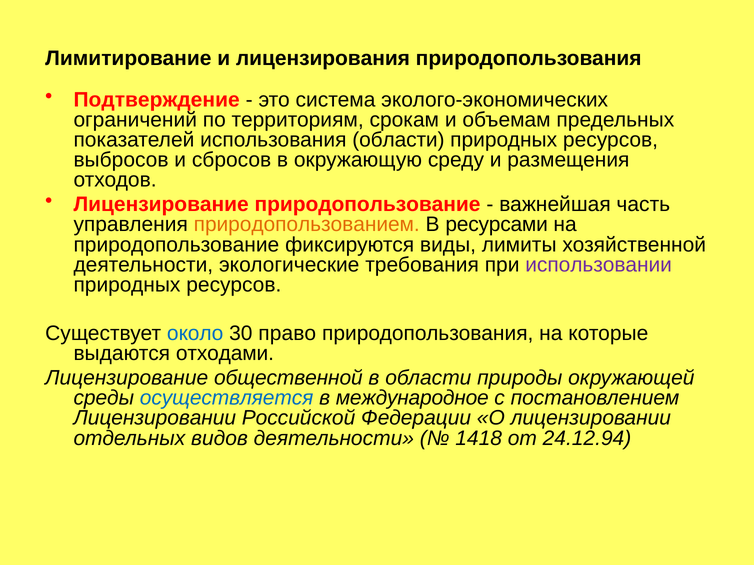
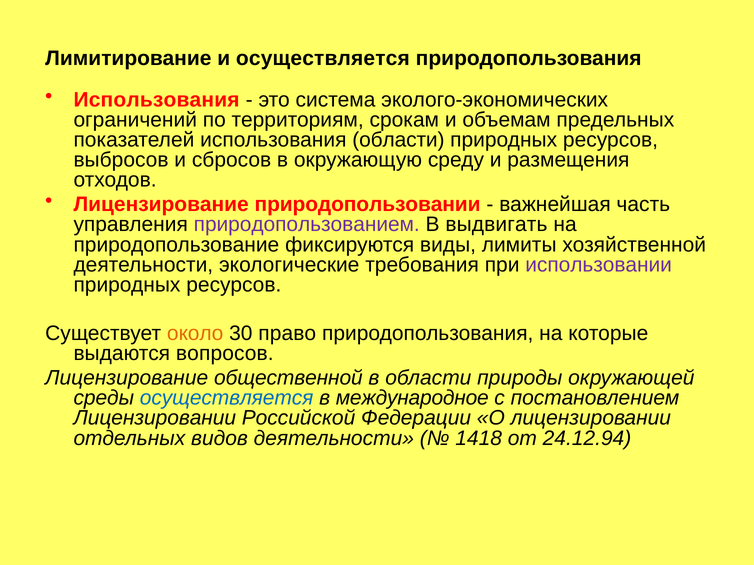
и лицензирования: лицензирования -> осуществляется (323, 59)
Подтверждение: Подтверждение -> Использования (157, 100)
Лицензирование природопользование: природопользование -> природопользовании (368, 205)
природопользованием colour: orange -> purple (307, 225)
ресурсами: ресурсами -> выдвигать (496, 225)
около colour: blue -> orange (195, 334)
отходами: отходами -> вопросов (225, 354)
